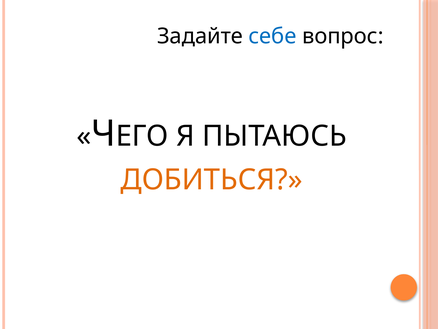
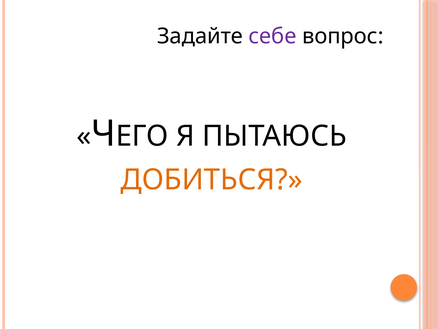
себе colour: blue -> purple (272, 36)
